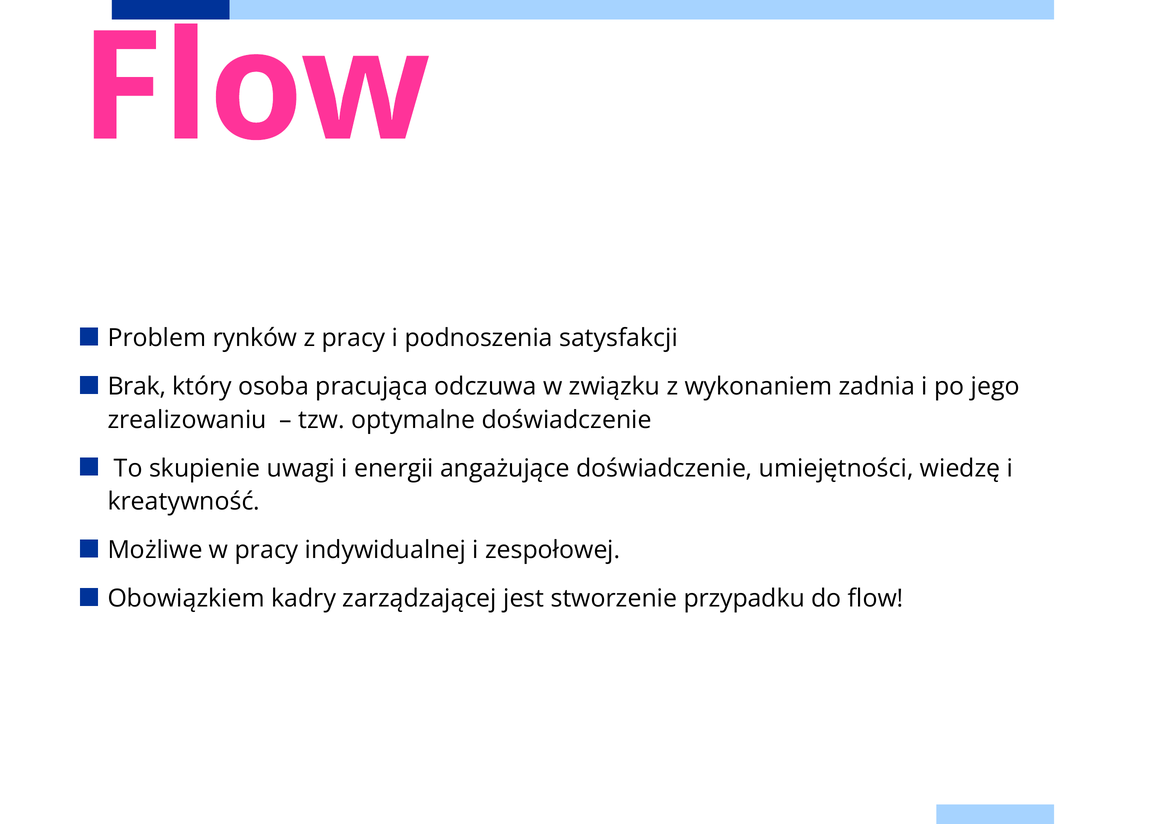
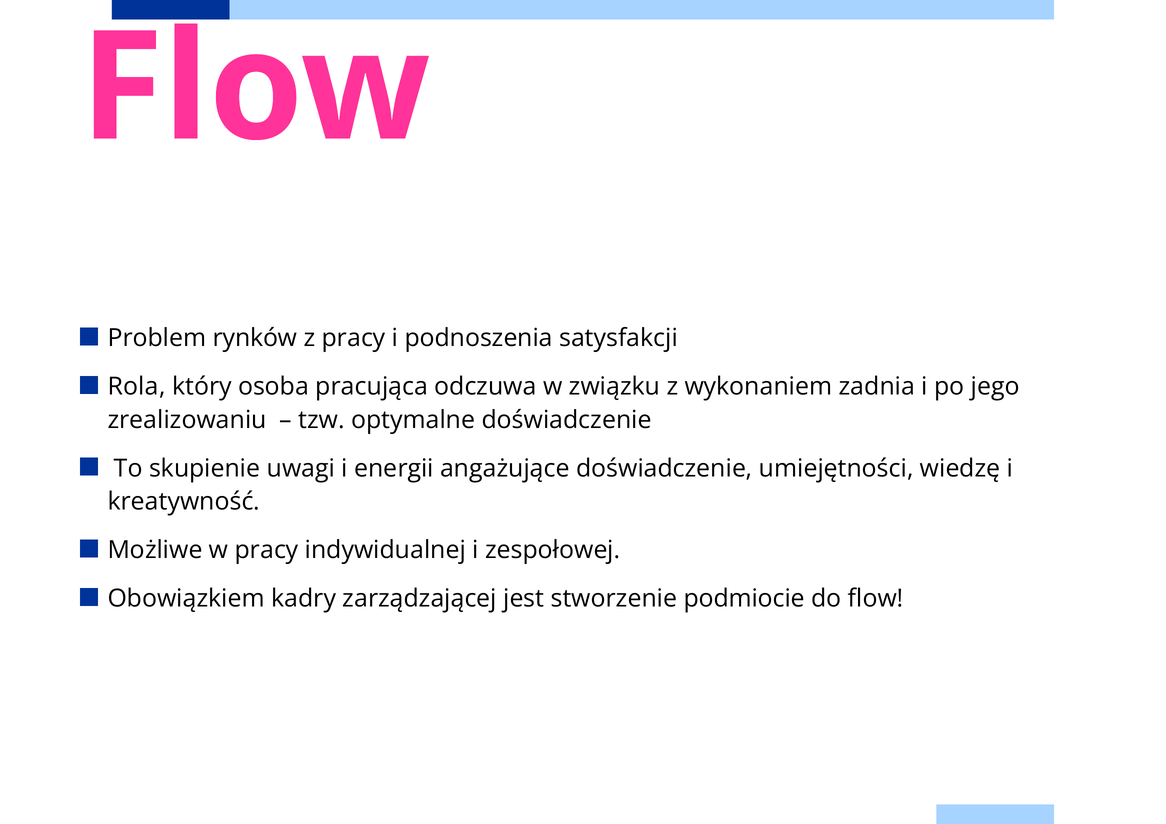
Brak: Brak -> Rola (137, 387)
przypadku: przypadku -> podmiocie (744, 599)
